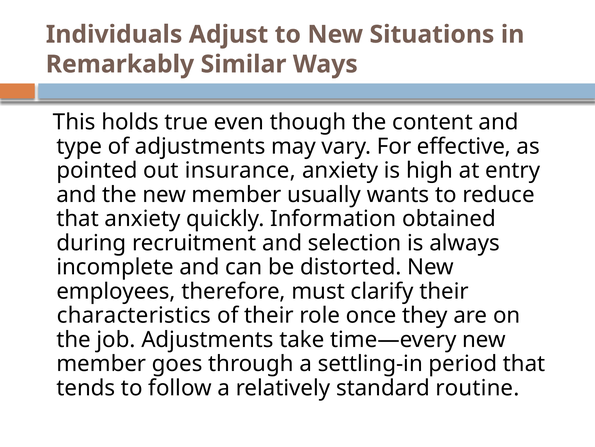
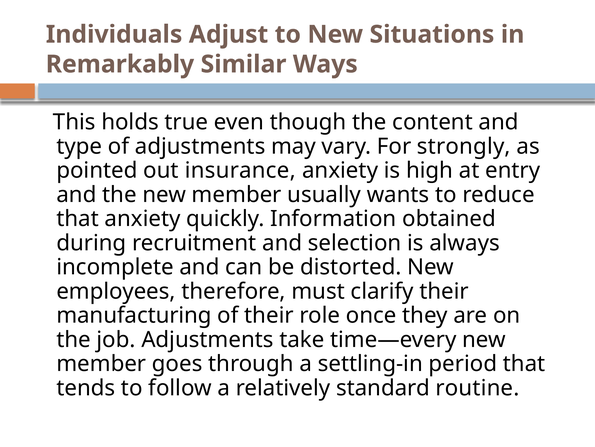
effective: effective -> strongly (464, 146)
characteristics: characteristics -> manufacturing (134, 315)
